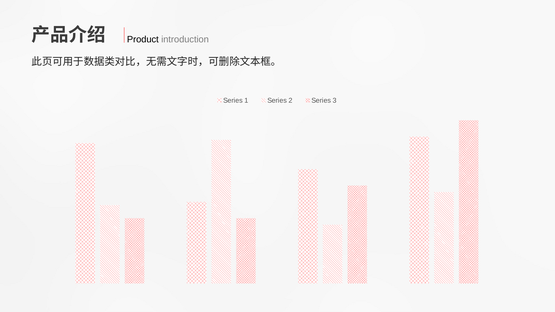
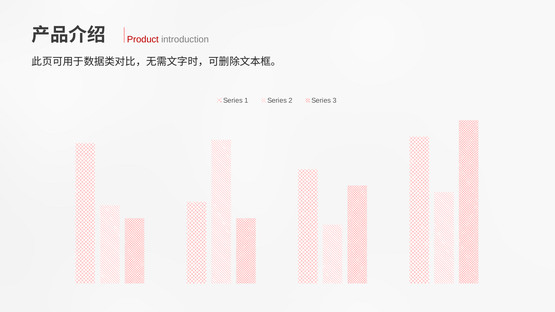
Product colour: black -> red (143, 39)
